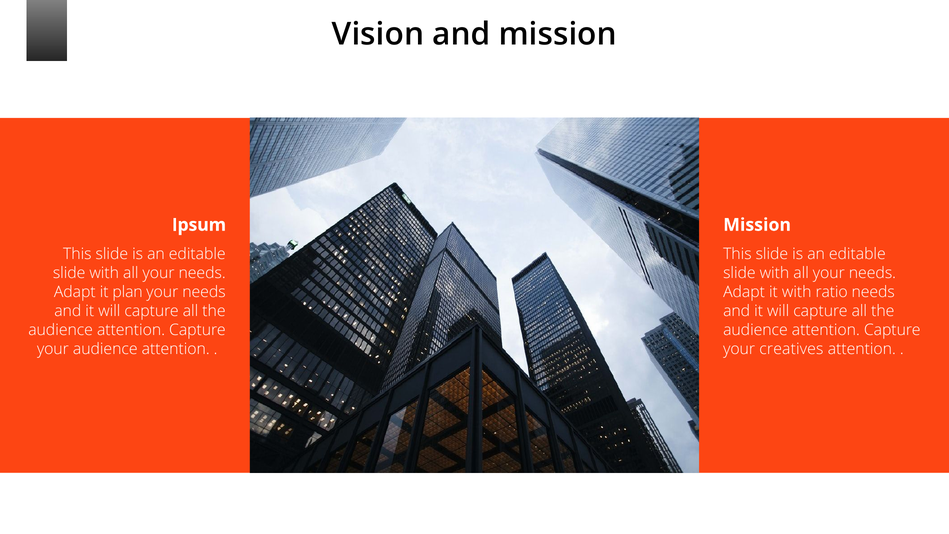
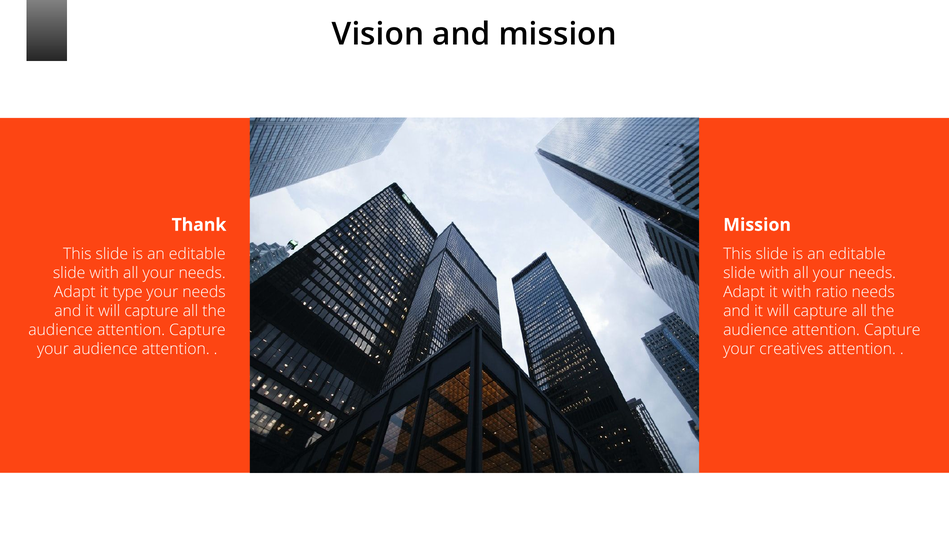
Ipsum: Ipsum -> Thank (199, 225)
plan: plan -> type (128, 292)
